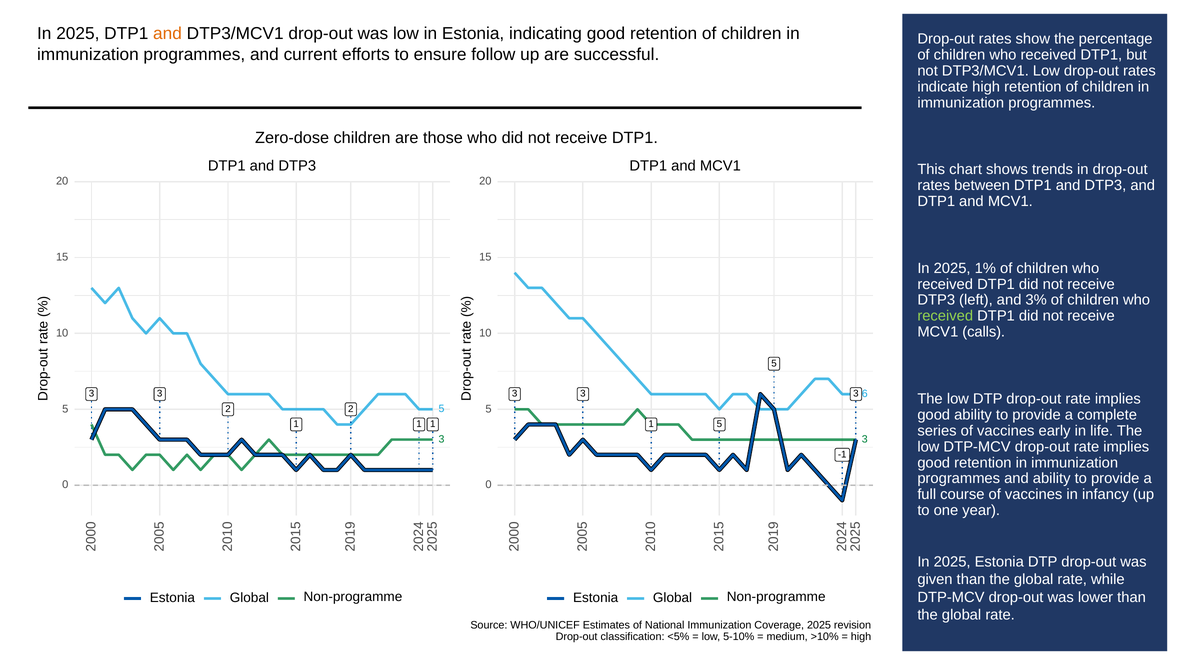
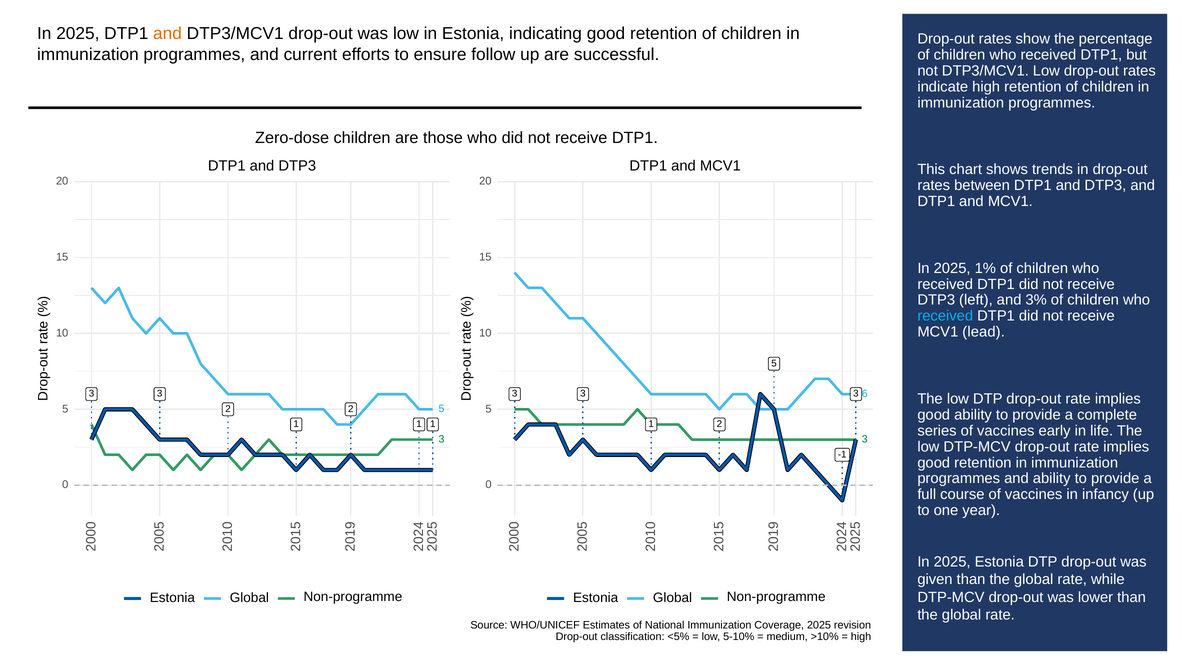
received colour: light green -> light blue (945, 316)
calls: calls -> lead (984, 332)
5: 5 -> 2 (719, 424)
